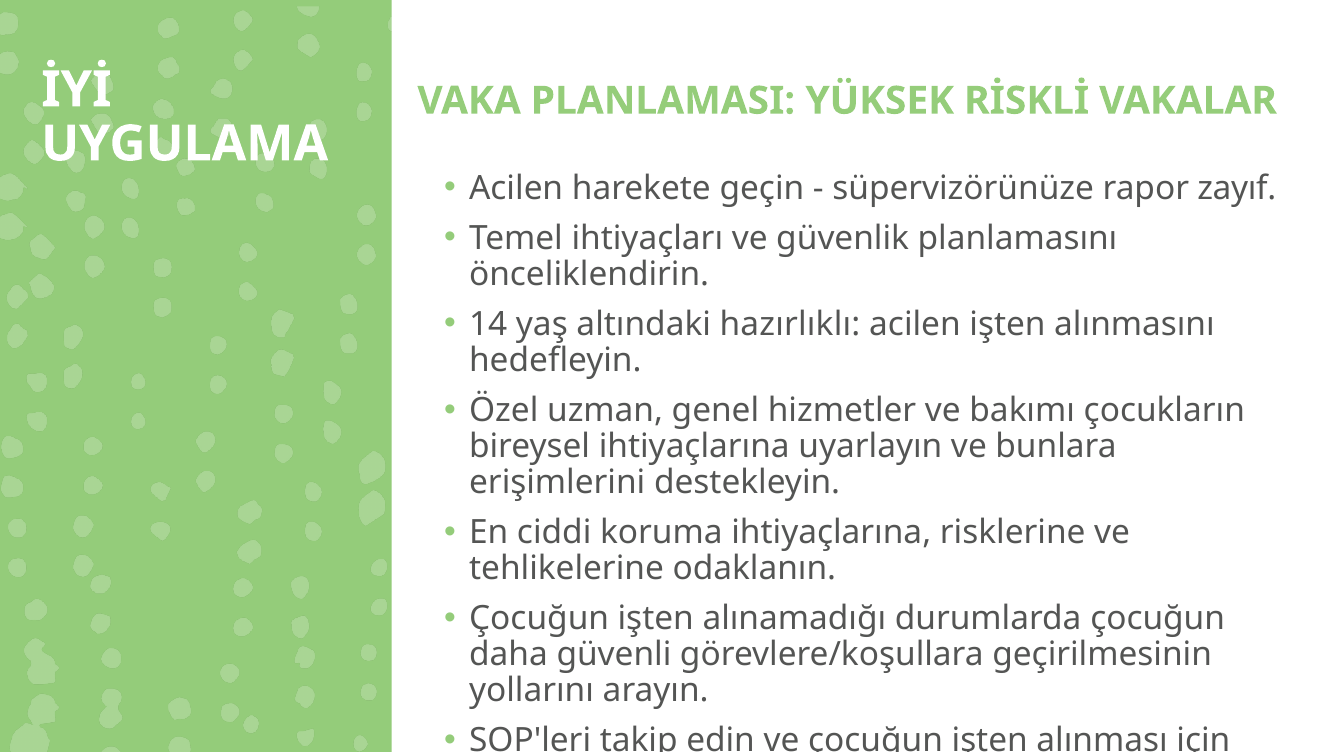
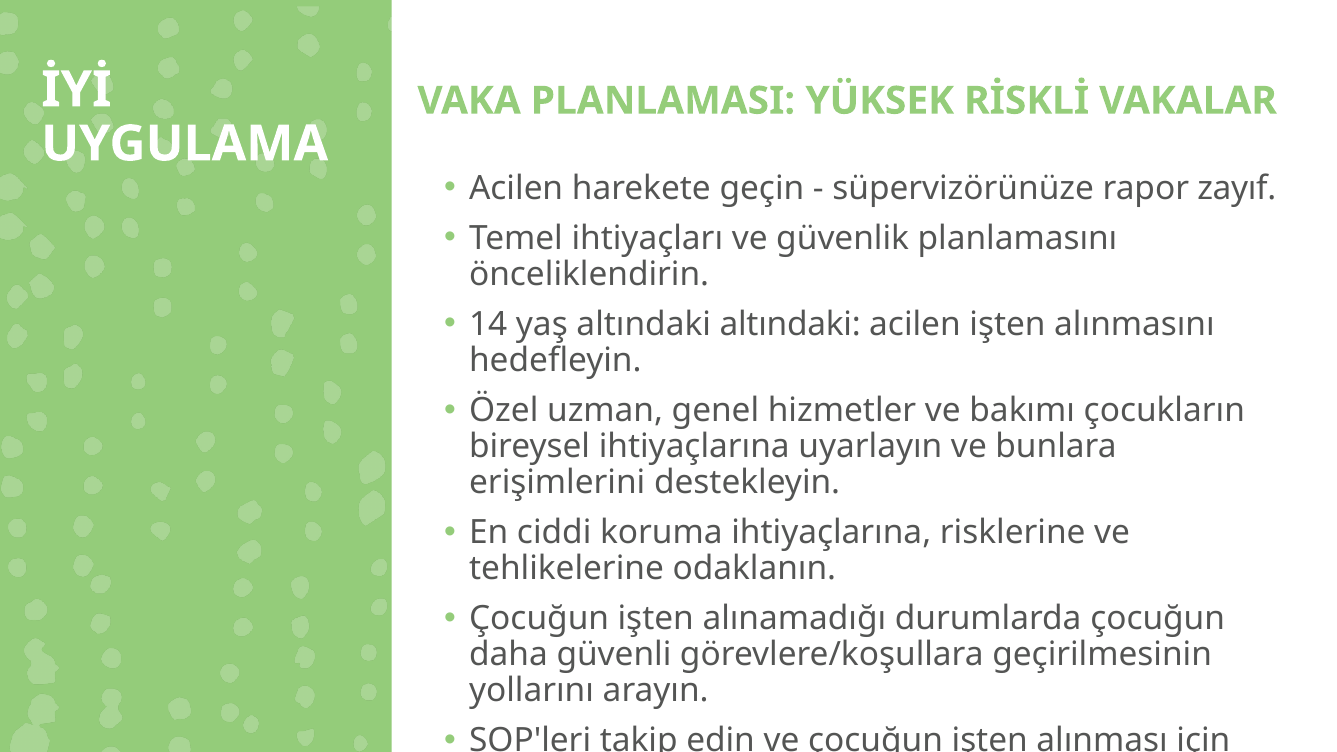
altındaki hazırlıklı: hazırlıklı -> altındaki (790, 324)
